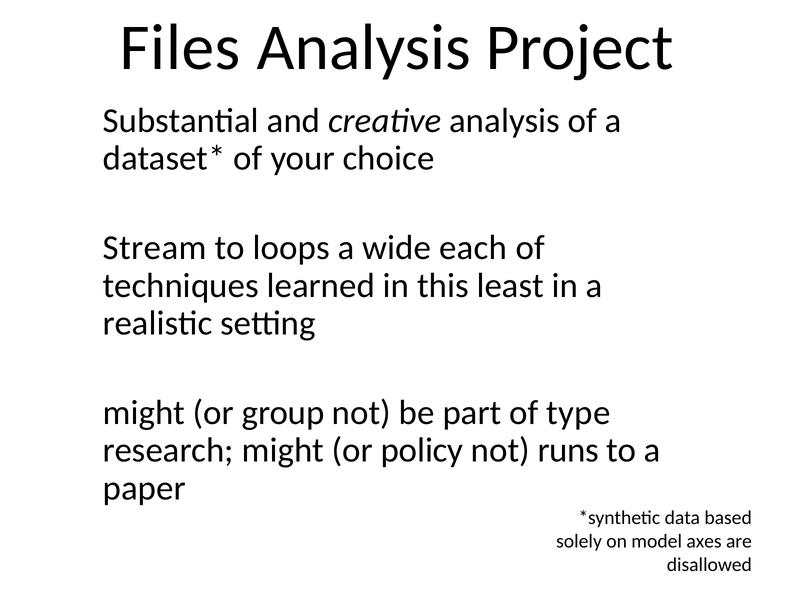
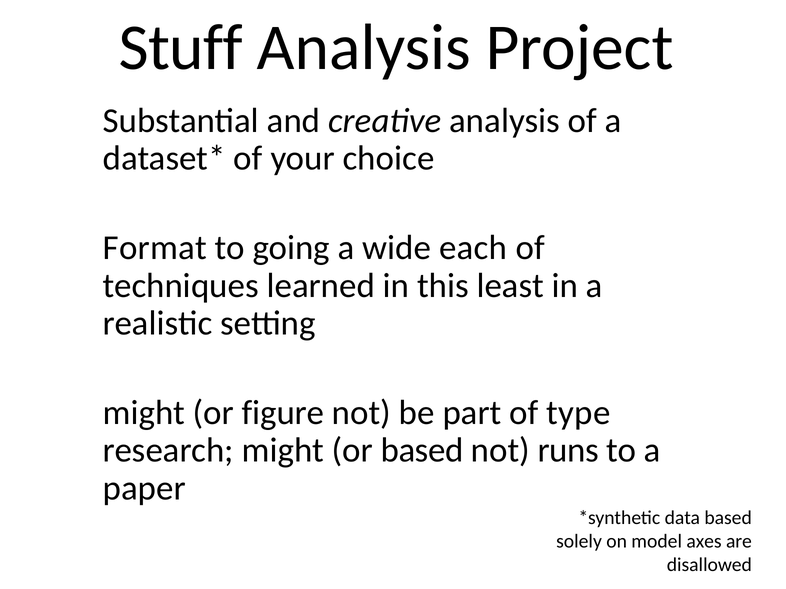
Files: Files -> Stuff (181, 48)
Stream: Stream -> Format (155, 248)
loops: loops -> going (291, 248)
group: group -> figure (283, 413)
or policy: policy -> based (422, 451)
